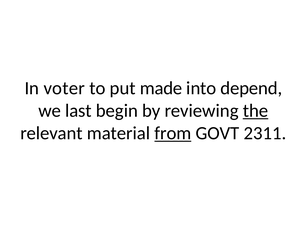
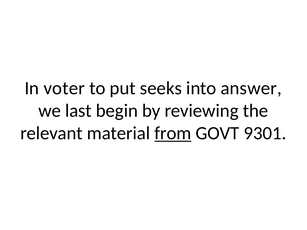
made: made -> seeks (161, 88)
depend: depend -> answer (251, 88)
the underline: present -> none (256, 111)
2311: 2311 -> 9301 (265, 133)
